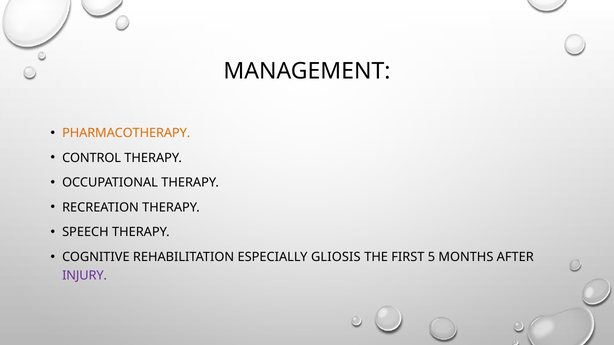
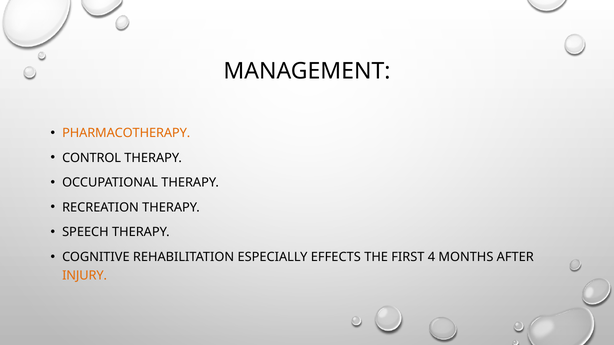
GLIOSIS: GLIOSIS -> EFFECTS (336, 257)
5: 5 -> 4 (431, 257)
INJURY colour: purple -> orange (85, 276)
